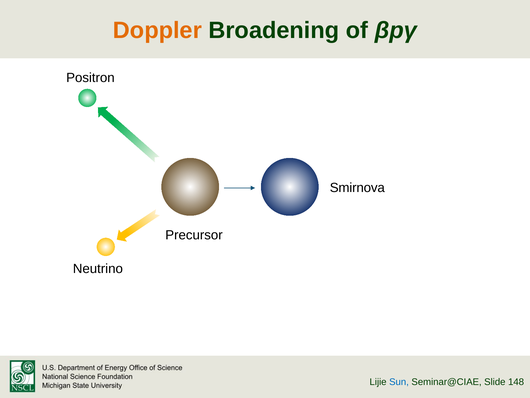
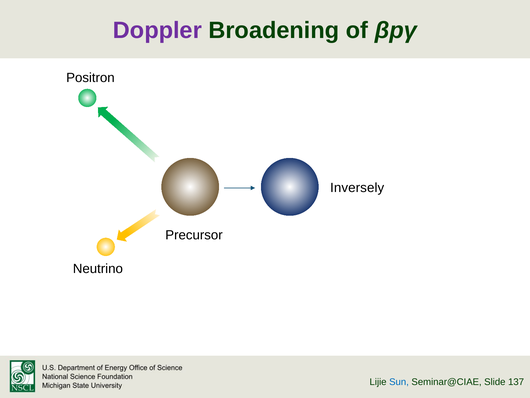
Doppler colour: orange -> purple (157, 30)
Smirnova: Smirnova -> Inversely (357, 187)
148: 148 -> 137 (516, 382)
